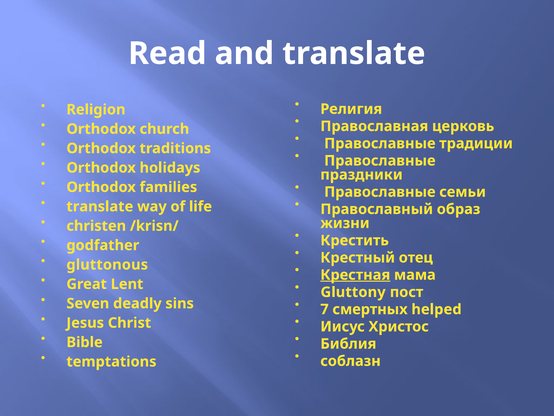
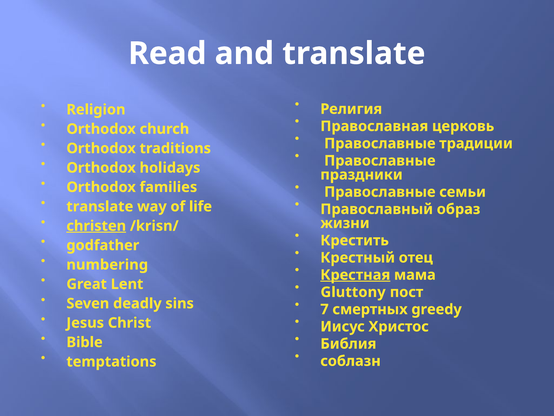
christen underline: none -> present (96, 226)
gluttonous: gluttonous -> numbering (107, 264)
helped: helped -> greedy (437, 309)
